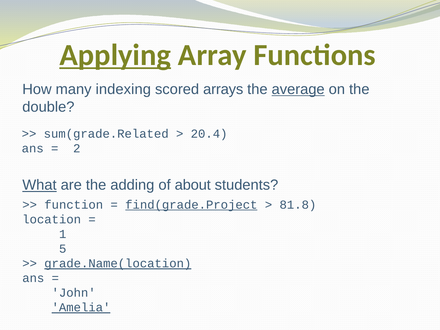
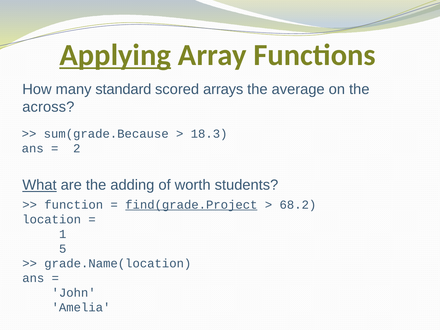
indexing: indexing -> standard (123, 89)
average underline: present -> none (298, 89)
double: double -> across (48, 107)
sum(grade.Related: sum(grade.Related -> sum(grade.Because (106, 134)
20.4: 20.4 -> 18.3 (209, 134)
about: about -> worth (193, 185)
81.8: 81.8 -> 68.2 (298, 205)
grade.Name(location underline: present -> none (118, 264)
Amelia underline: present -> none (81, 308)
